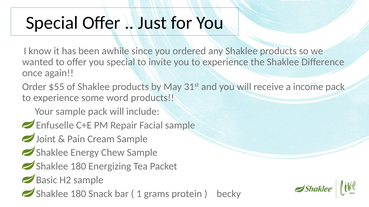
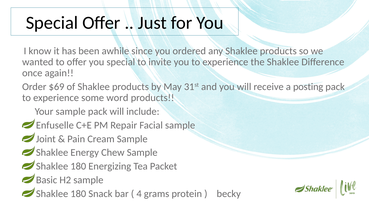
$55: $55 -> $69 (57, 87)
income: income -> posting (308, 87)
1: 1 -> 4 (139, 194)
